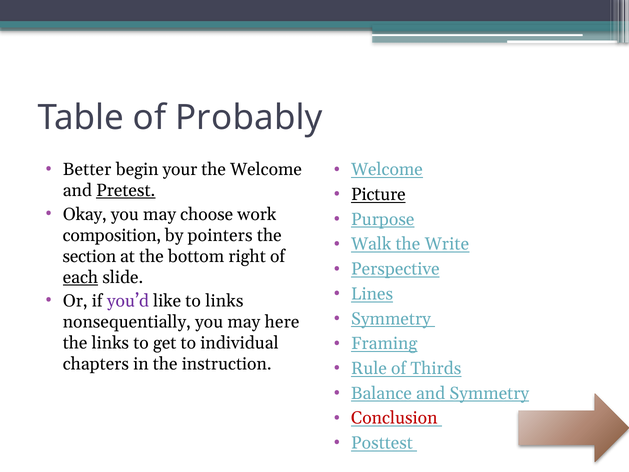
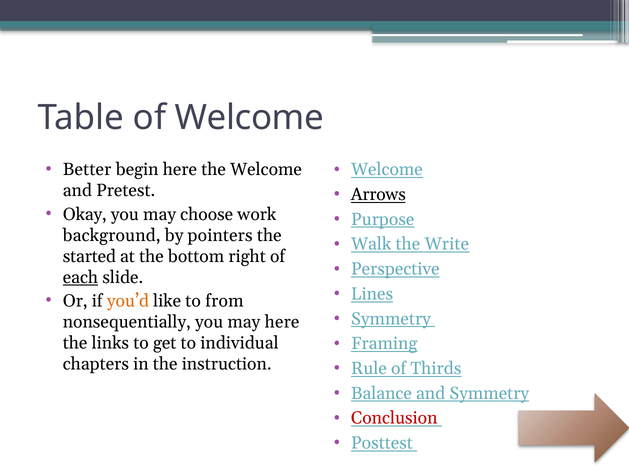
of Probably: Probably -> Welcome (249, 118)
begin your: your -> here (180, 170)
Pretest underline: present -> none (126, 191)
Picture: Picture -> Arrows (378, 194)
composition: composition -> background (112, 235)
section: section -> started (89, 256)
you’d colour: purple -> orange (128, 301)
to links: links -> from (224, 301)
